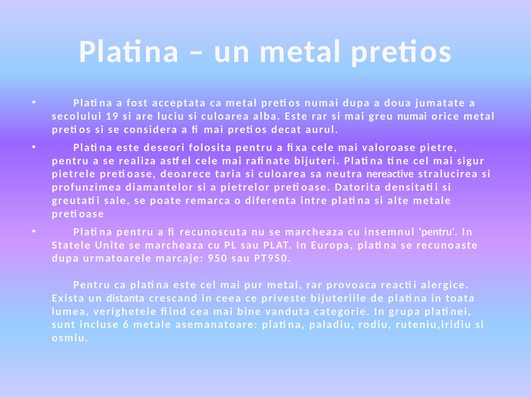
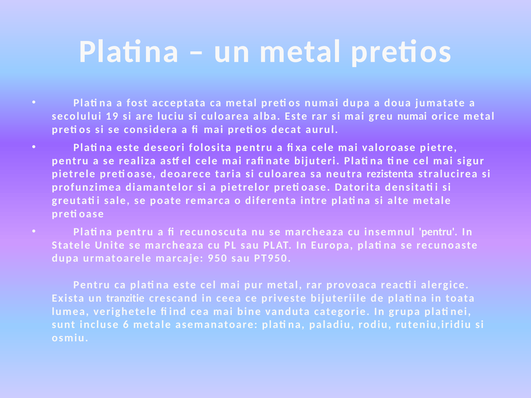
nereactive: nereactive -> rezistenta (390, 174)
distanta: distanta -> tranzitie (125, 298)
